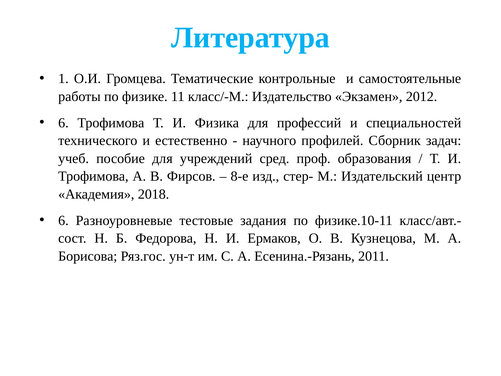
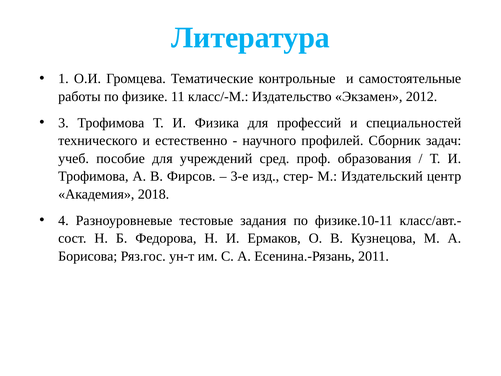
6: 6 -> 3 (63, 123)
8-е: 8-е -> 3-е (239, 176)
6: 6 -> 4 (63, 220)
